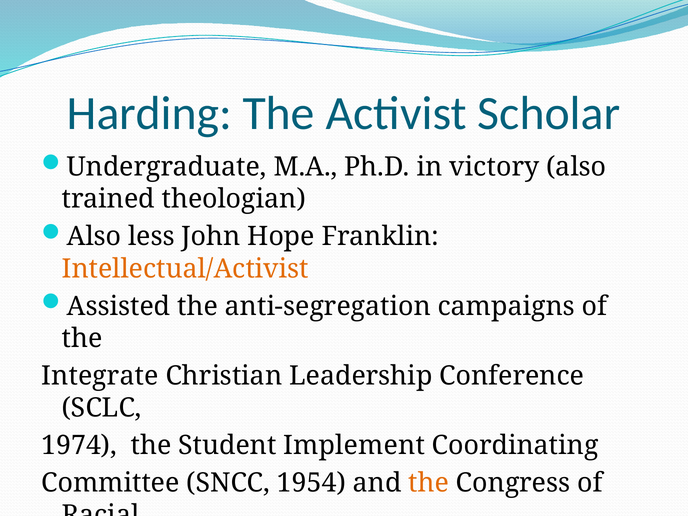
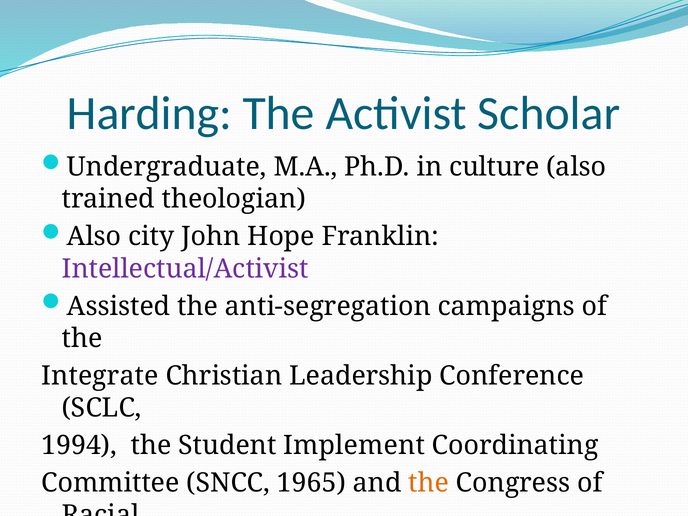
victory: victory -> culture (494, 167)
less: less -> city (151, 237)
Intellectual/Activist colour: orange -> purple (185, 269)
1974: 1974 -> 1994 (79, 445)
1954: 1954 -> 1965 (311, 483)
